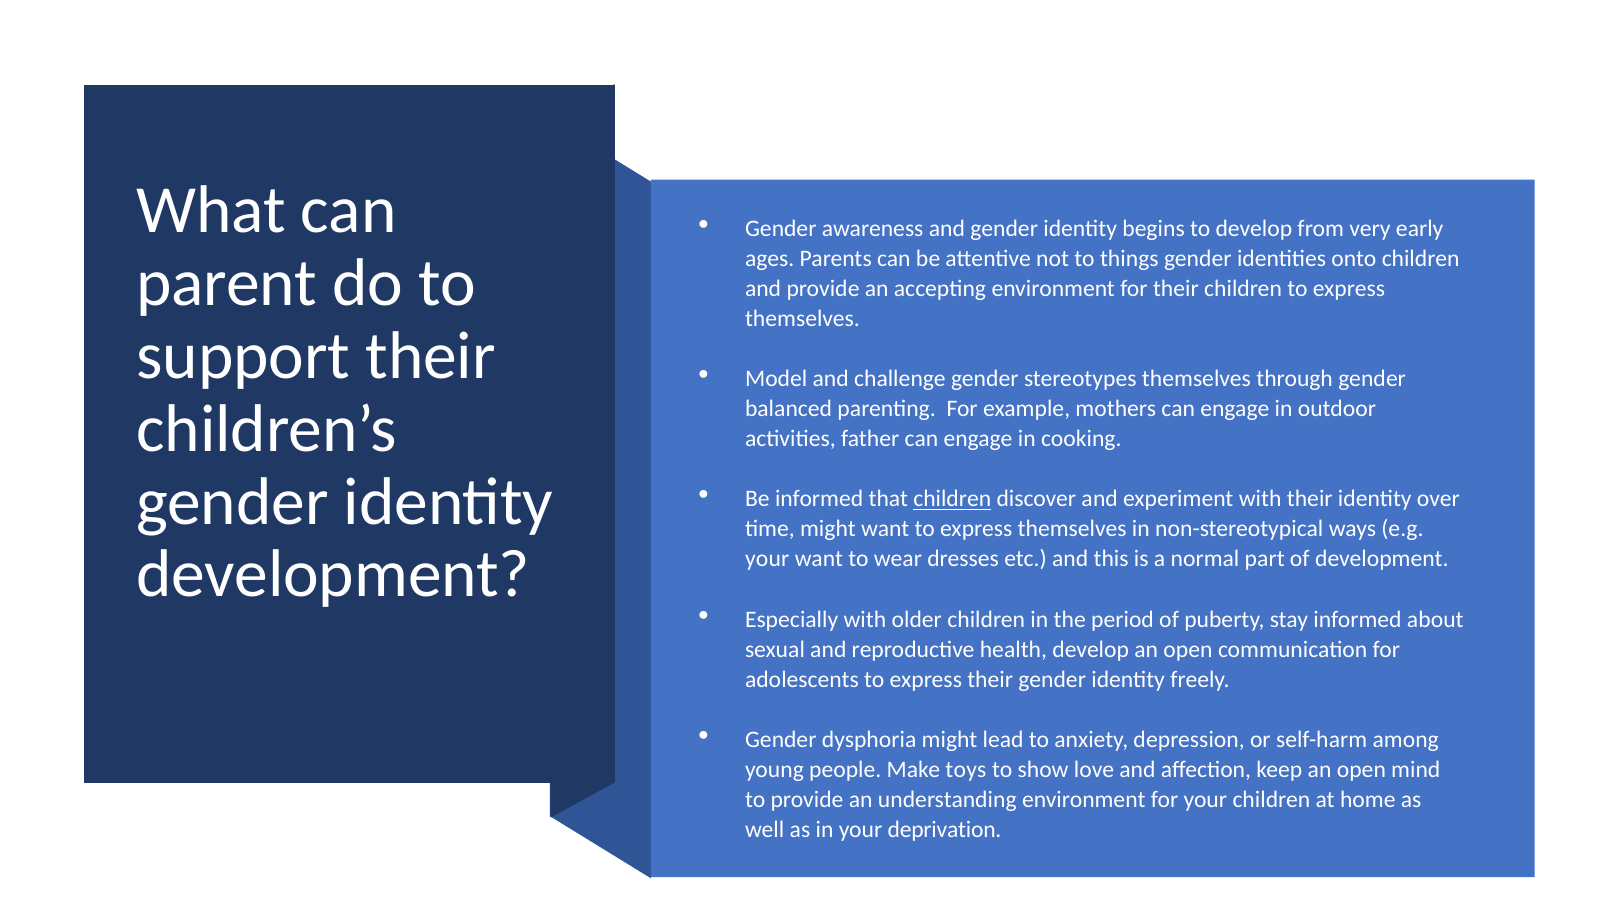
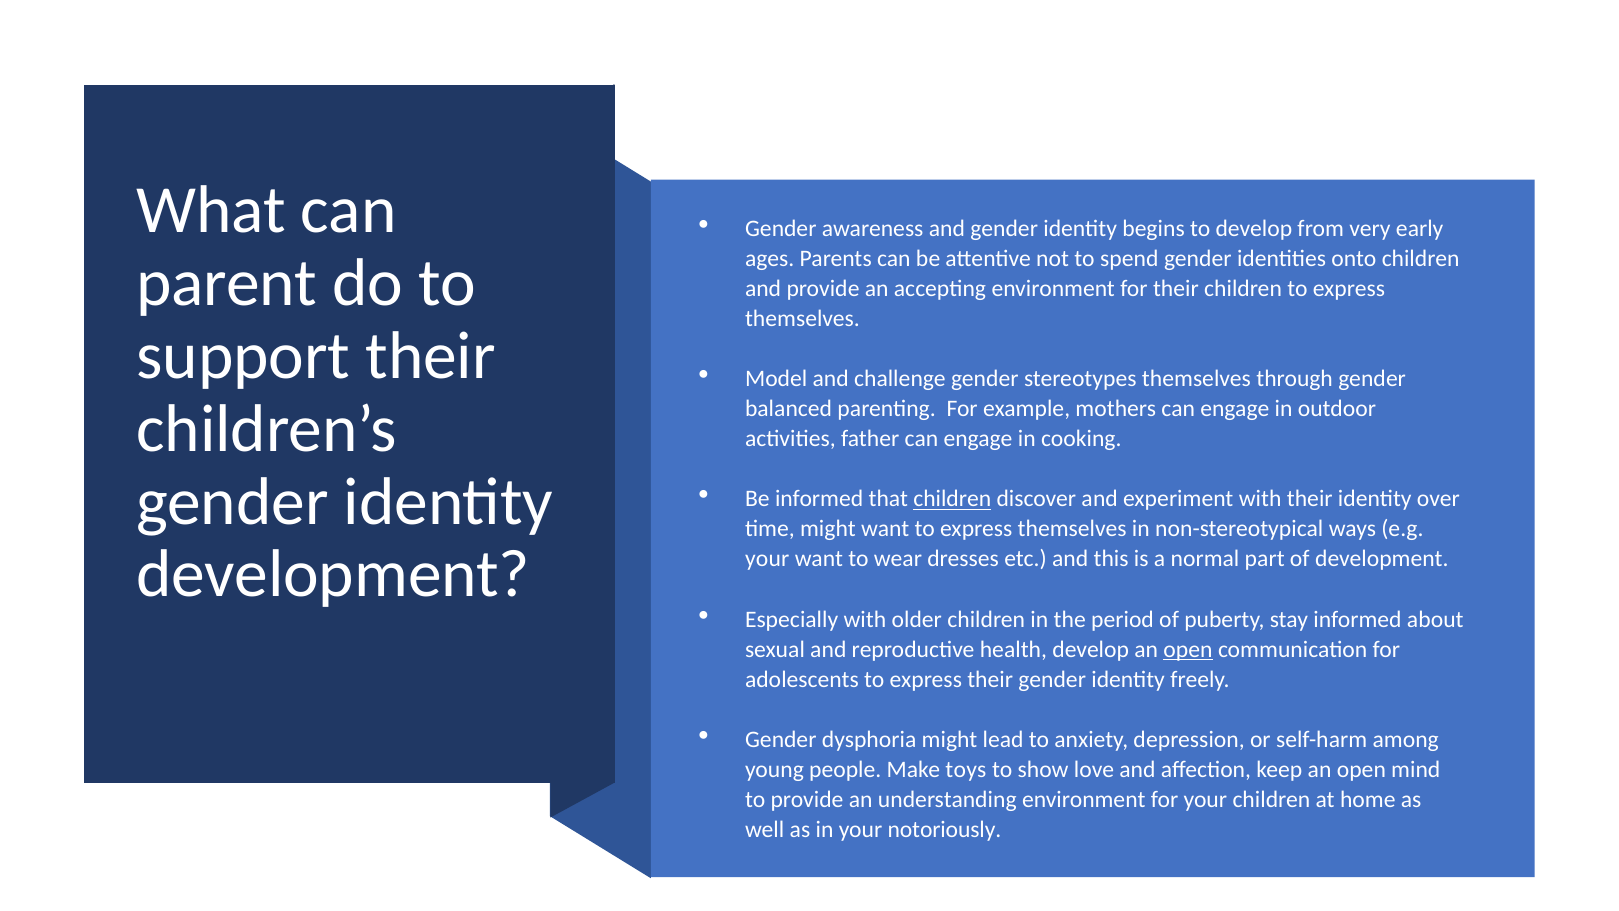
things: things -> spend (1129, 259)
open underline: none -> present (1188, 649)
deprivation: deprivation -> notoriously (944, 829)
